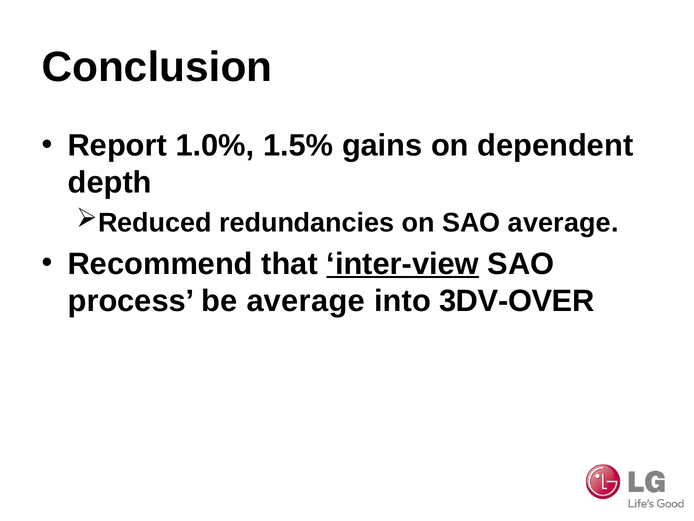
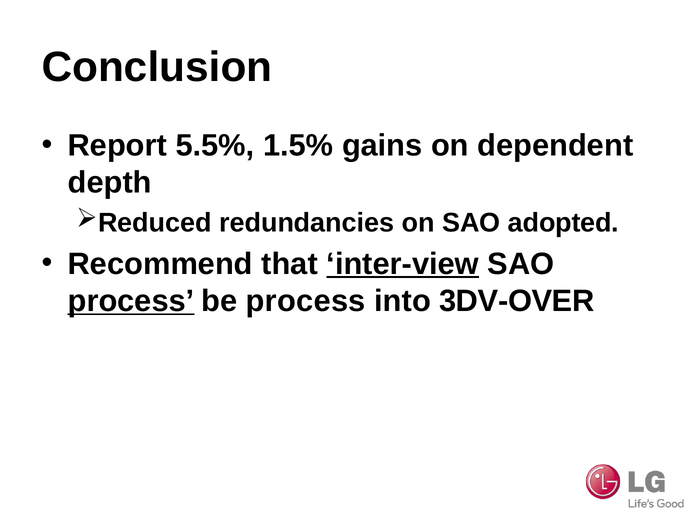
1.0%: 1.0% -> 5.5% (215, 146)
SAO average: average -> adopted (563, 222)
process underline: none -> present (131, 301)
be average: average -> process (306, 301)
